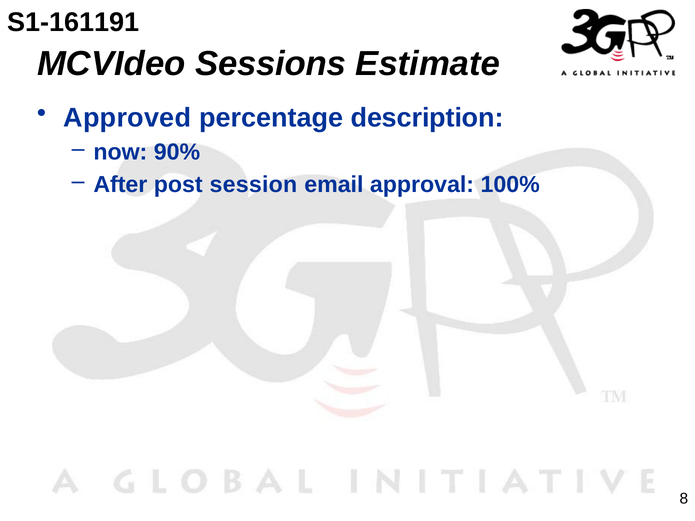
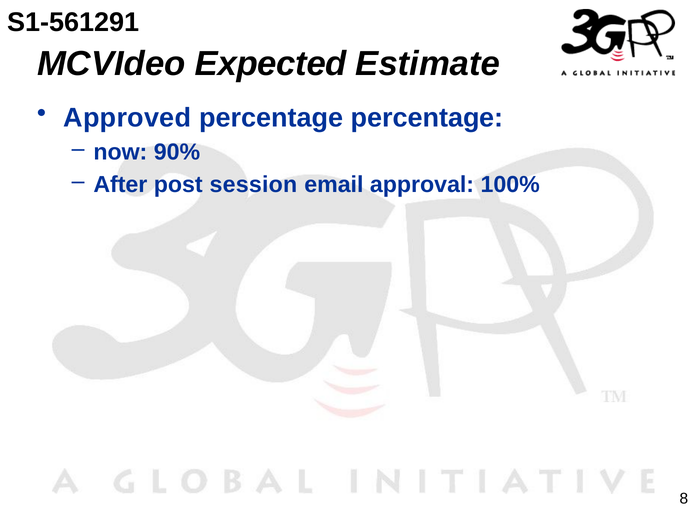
S1-161191: S1-161191 -> S1-561291 (73, 22)
Sessions: Sessions -> Expected (271, 64)
percentage description: description -> percentage (427, 118)
